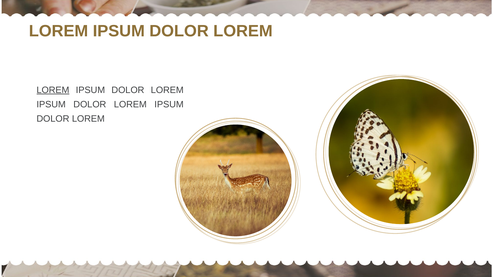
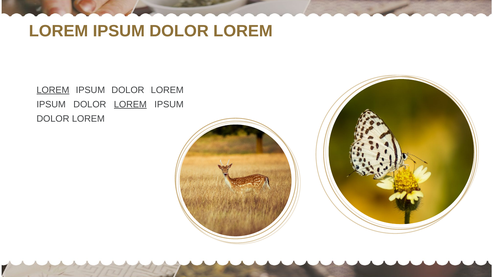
LOREM underline: none -> present (130, 104)
